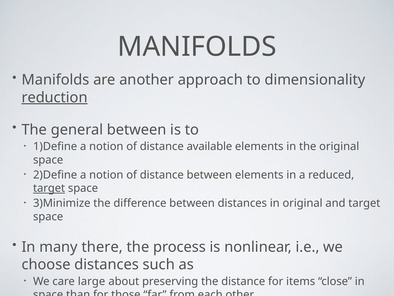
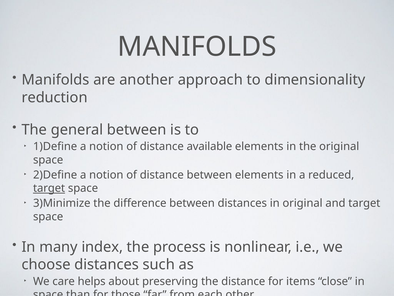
reduction underline: present -> none (55, 97)
there: there -> index (102, 247)
large: large -> helps (92, 281)
